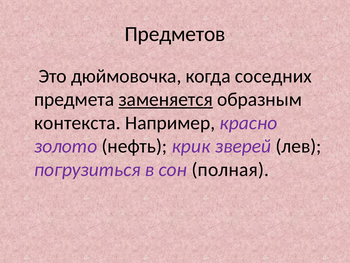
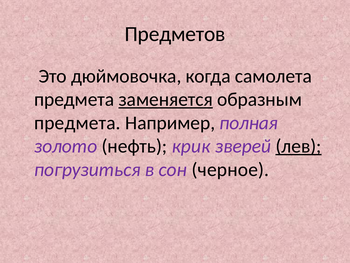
соседних: соседних -> самолета (273, 76)
контекста: контекста -> предмета (77, 123)
красно: красно -> полная (249, 123)
лев underline: none -> present (299, 146)
полная: полная -> черное (230, 169)
